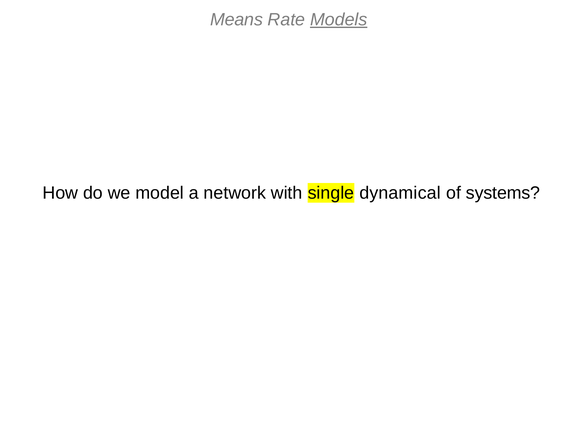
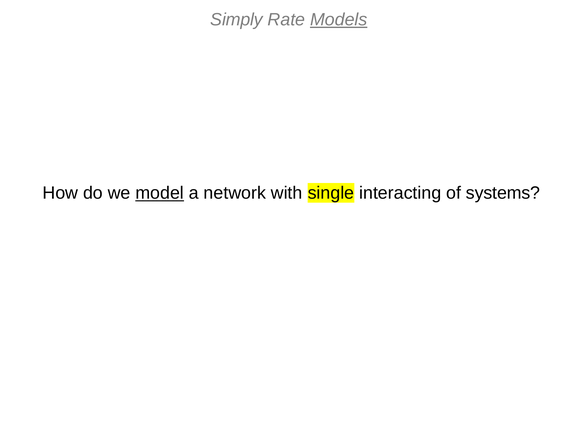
Means: Means -> Simply (237, 20)
model underline: none -> present (160, 193)
dynamical: dynamical -> interacting (400, 193)
